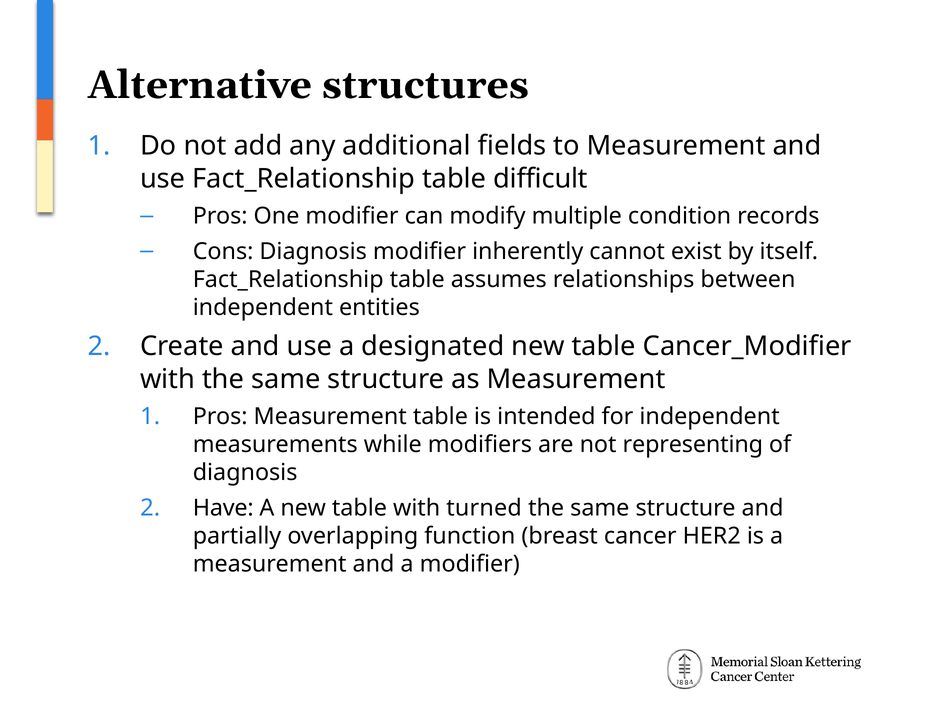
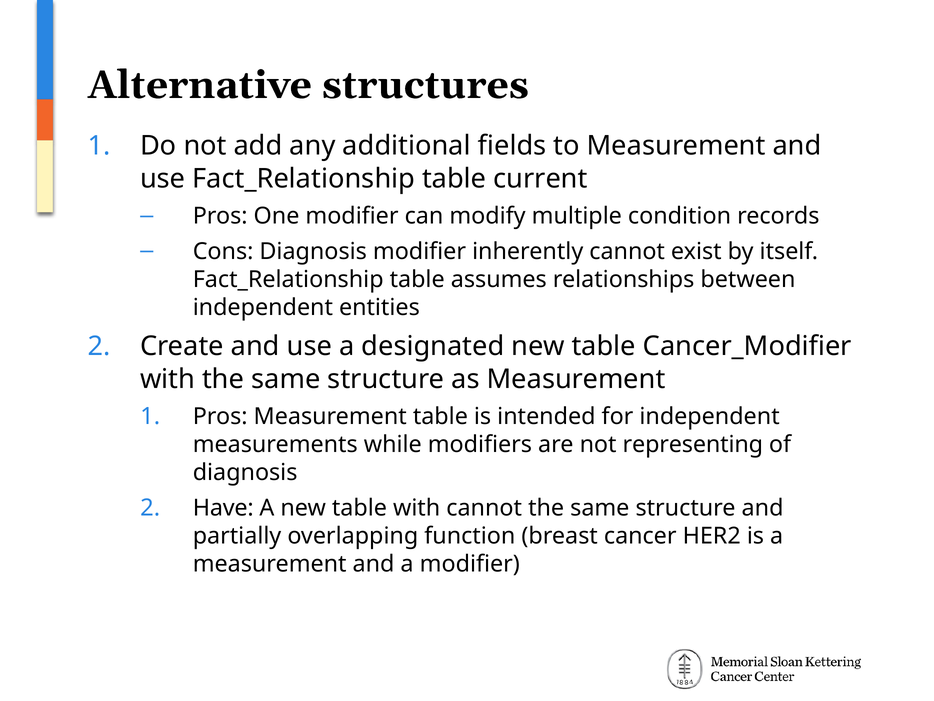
difficult: difficult -> current (541, 179)
with turned: turned -> cannot (484, 508)
